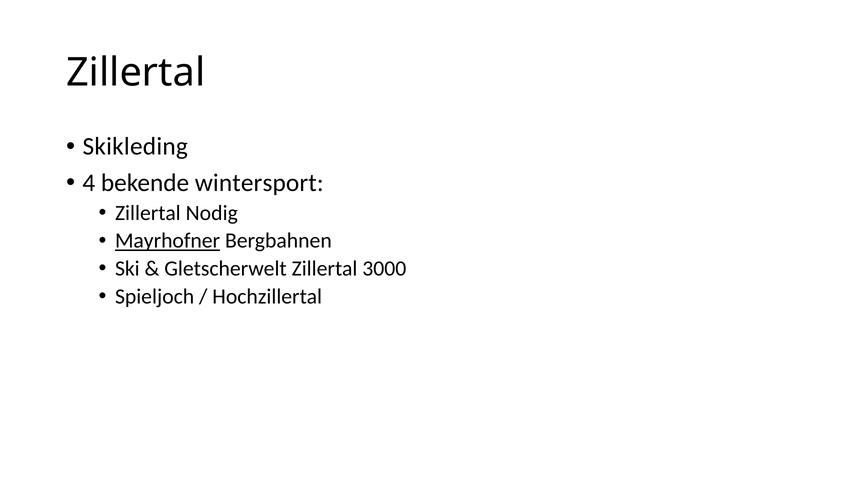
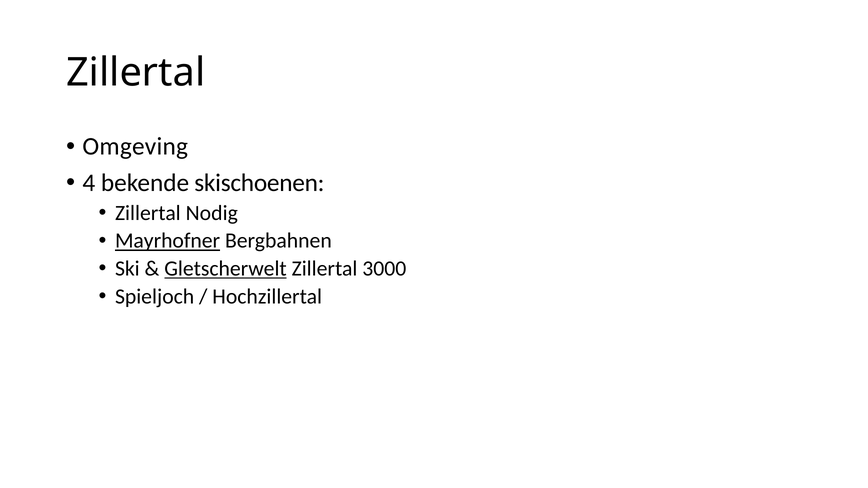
Skikleding: Skikleding -> Omgeving (135, 147)
wintersport: wintersport -> skischoenen (259, 183)
Gletscherwelt underline: none -> present (226, 269)
